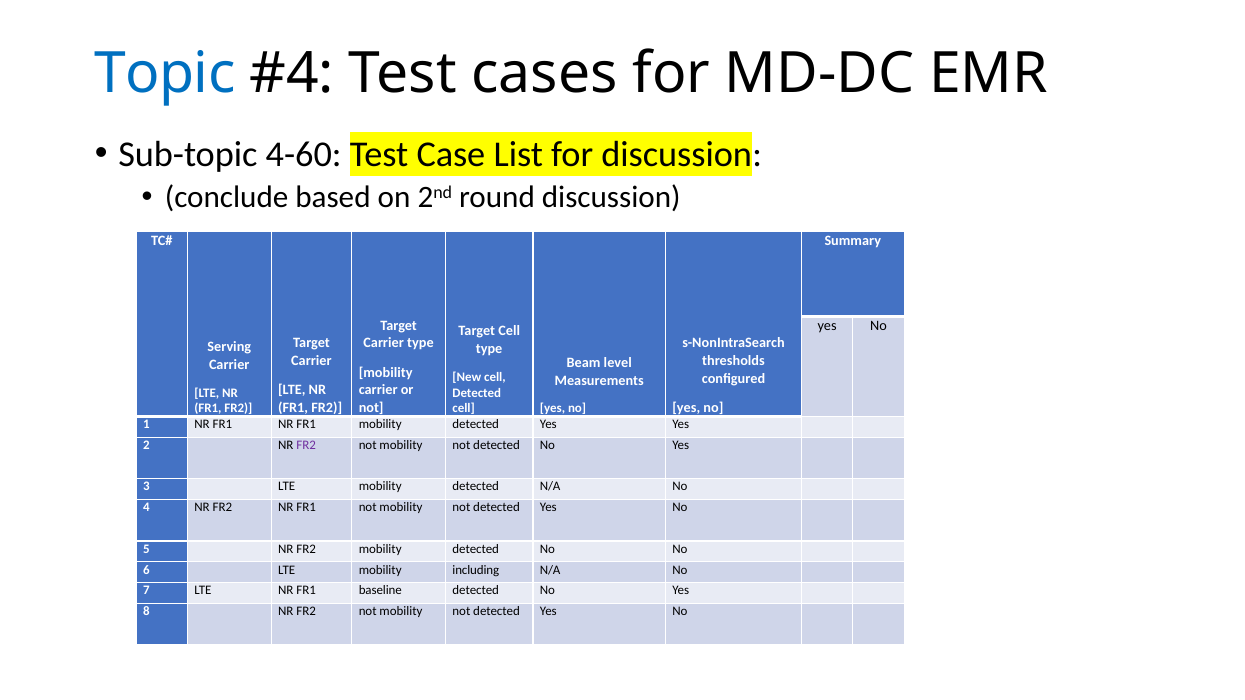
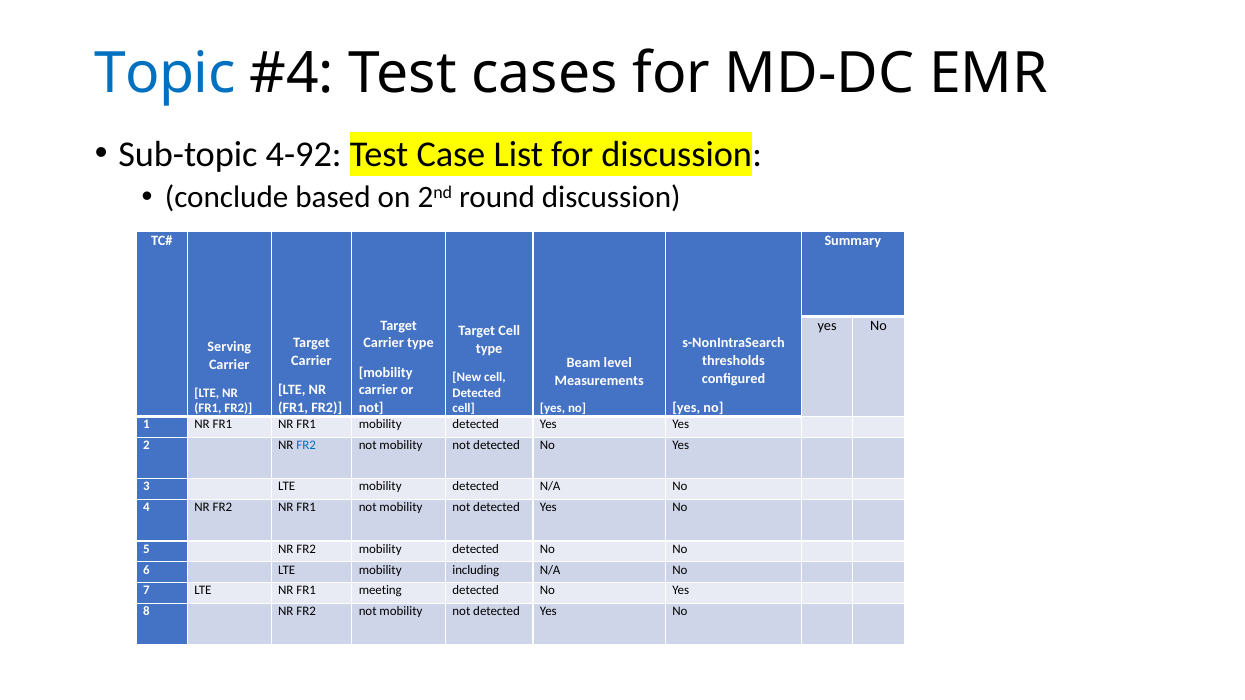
4-60: 4-60 -> 4-92 (304, 154)
FR2 colour: purple -> blue (306, 445)
baseline: baseline -> meeting (380, 591)
